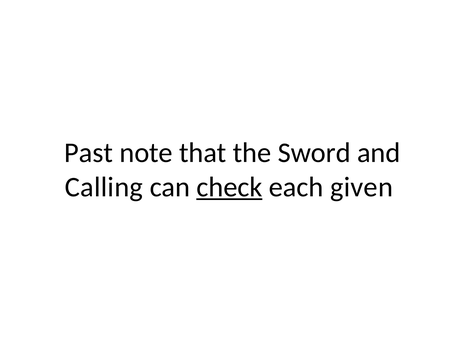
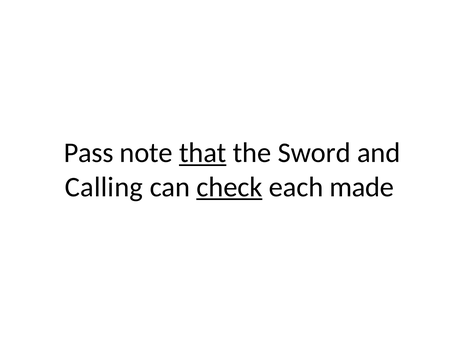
Past: Past -> Pass (89, 153)
that underline: none -> present (203, 153)
given: given -> made (362, 187)
